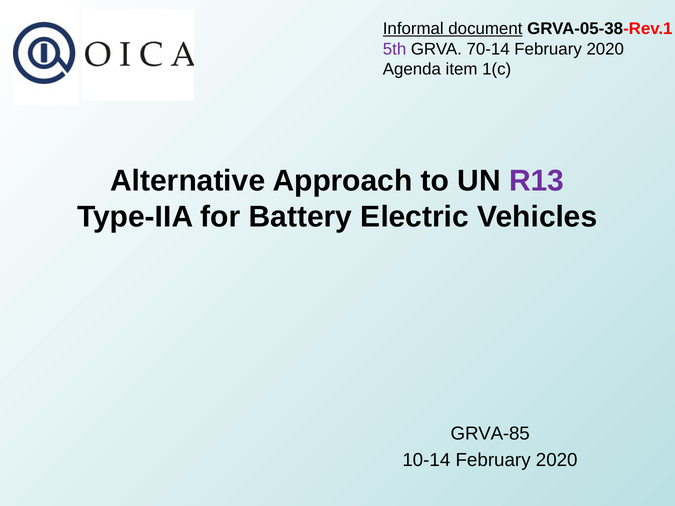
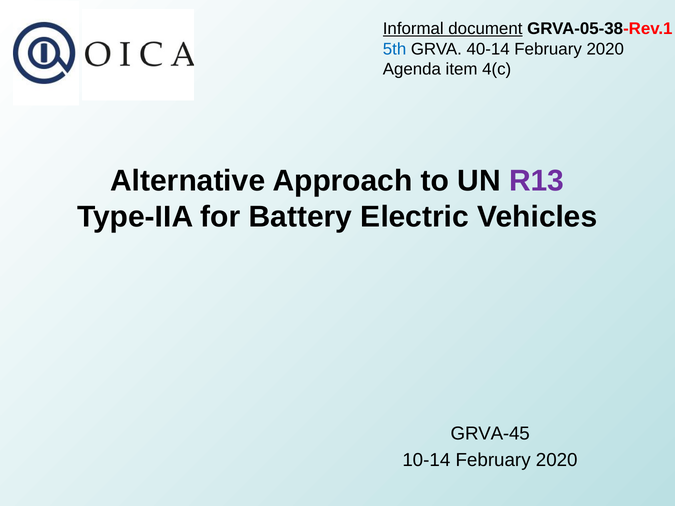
5th colour: purple -> blue (395, 49)
70-14: 70-14 -> 40-14 (488, 49)
1(c: 1(c -> 4(c (497, 69)
GRVA-85: GRVA-85 -> GRVA-45 (490, 434)
